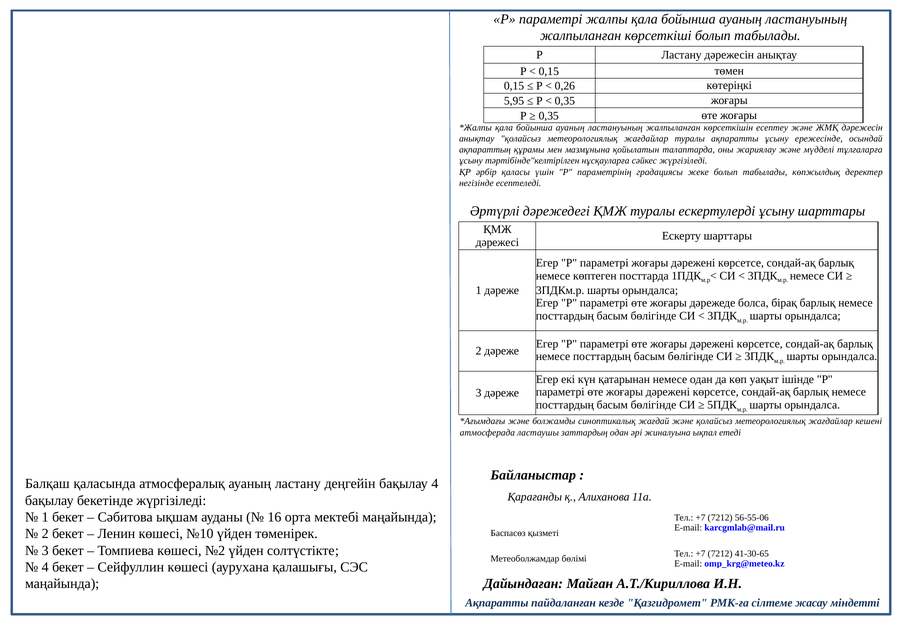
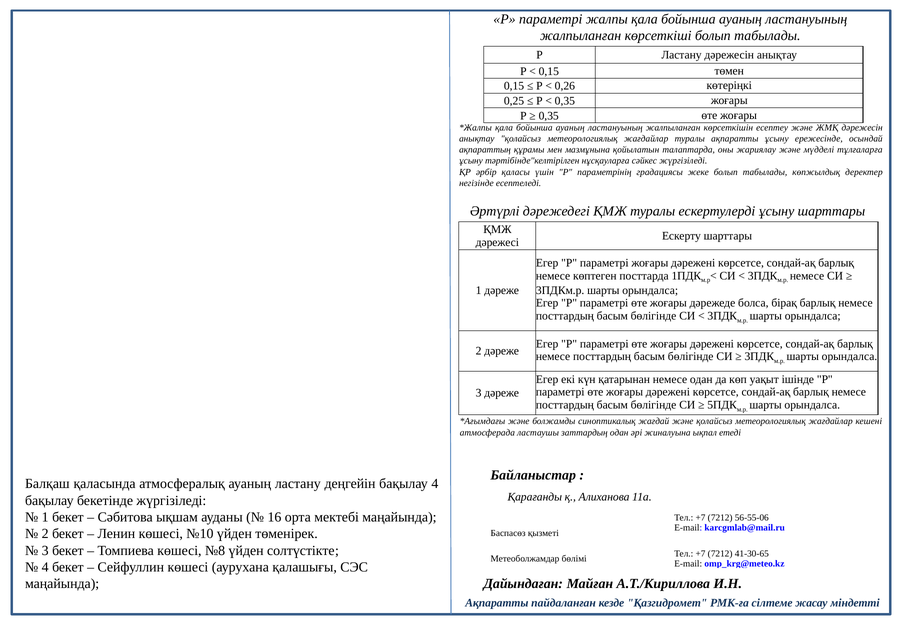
5,95: 5,95 -> 0,25 (514, 101)
№2: №2 -> №8 (215, 550)
